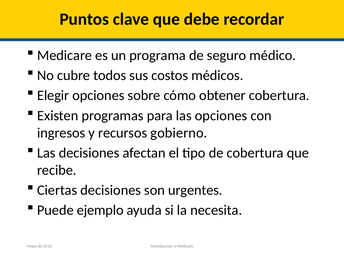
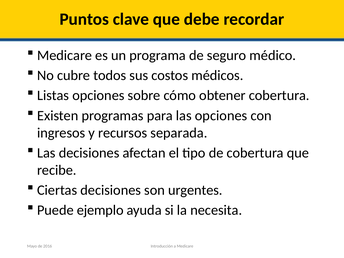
Elegir: Elegir -> Listas (53, 96)
gobierno: gobierno -> separada (179, 133)
